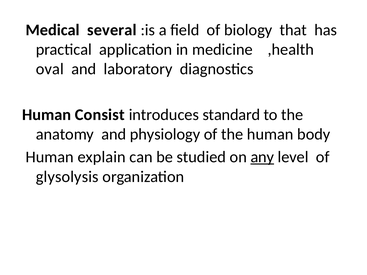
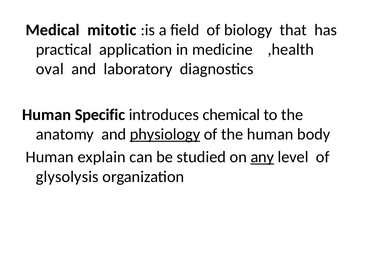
several: several -> mitotic (112, 30)
Consist: Consist -> Specific (100, 115)
standard: standard -> chemical (231, 115)
physiology underline: none -> present (165, 134)
